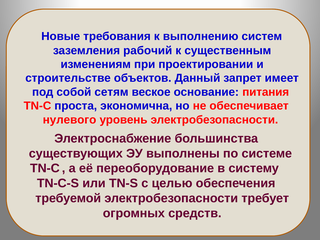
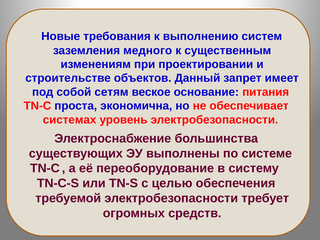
рабочий: рабочий -> медного (148, 50)
нулевого: нулевого -> системах (70, 120)
